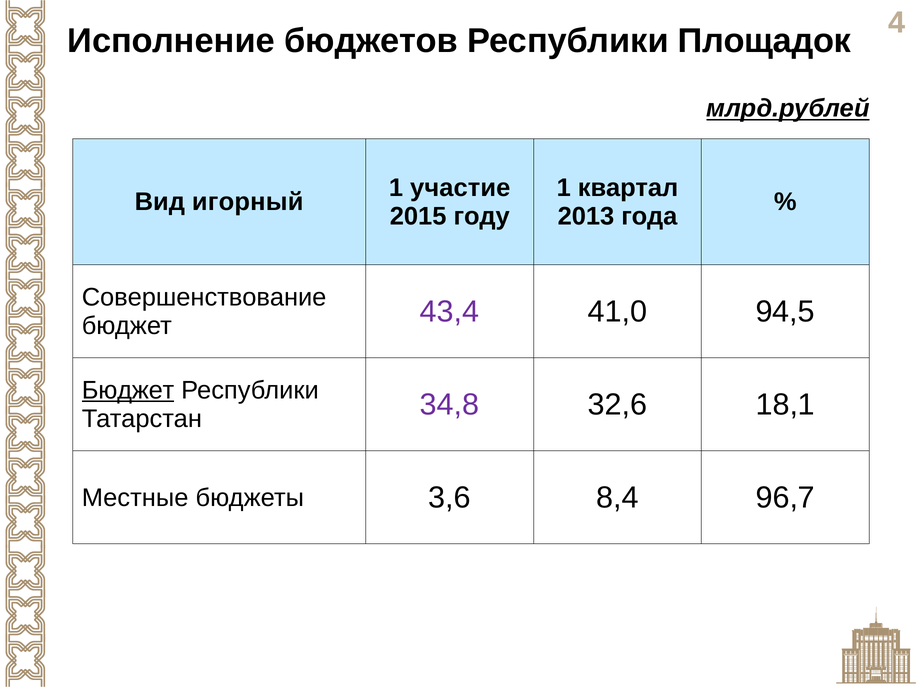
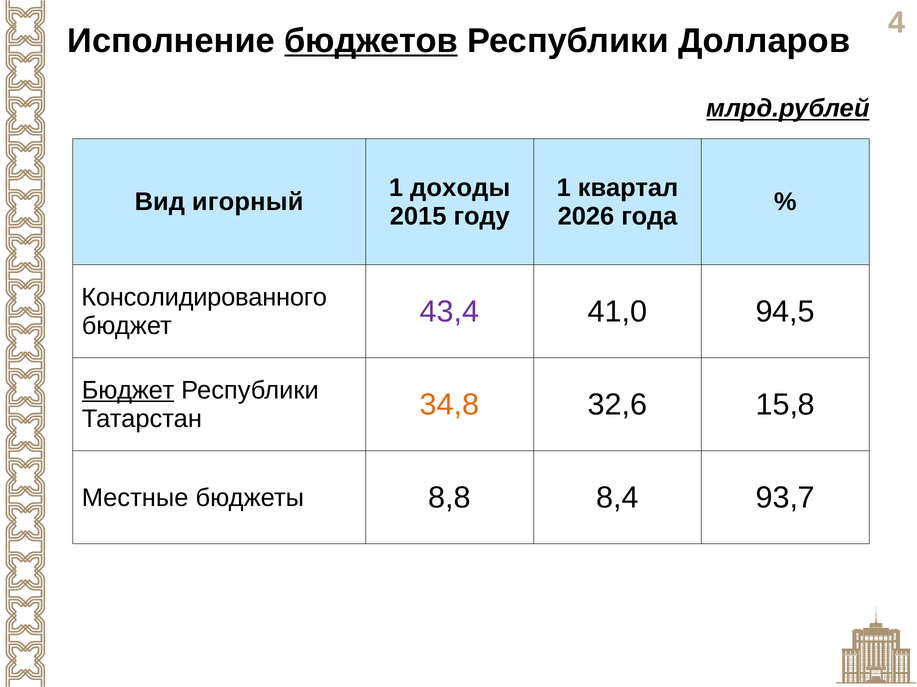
бюджетов underline: none -> present (371, 41)
Площадок: Площадок -> Долларов (764, 41)
участие: участие -> доходы (460, 188)
2013: 2013 -> 2026 (586, 216)
Совершенствование: Совершенствование -> Консолидированного (204, 298)
34,8 colour: purple -> orange (450, 405)
18,1: 18,1 -> 15,8 (785, 405)
3,6: 3,6 -> 8,8 (450, 498)
96,7: 96,7 -> 93,7 (785, 498)
